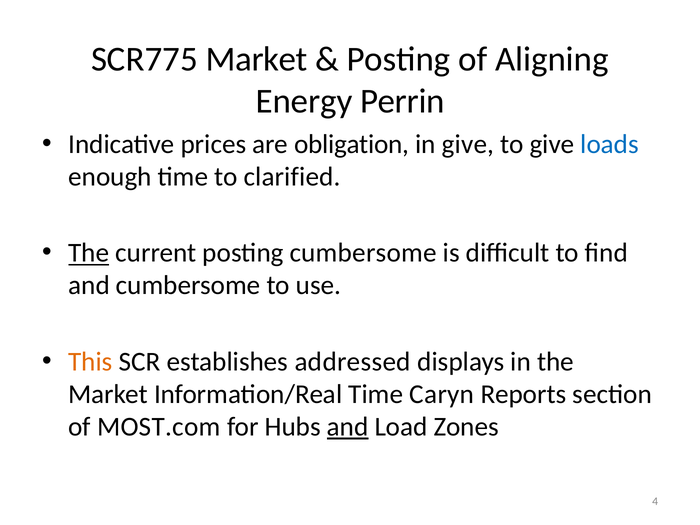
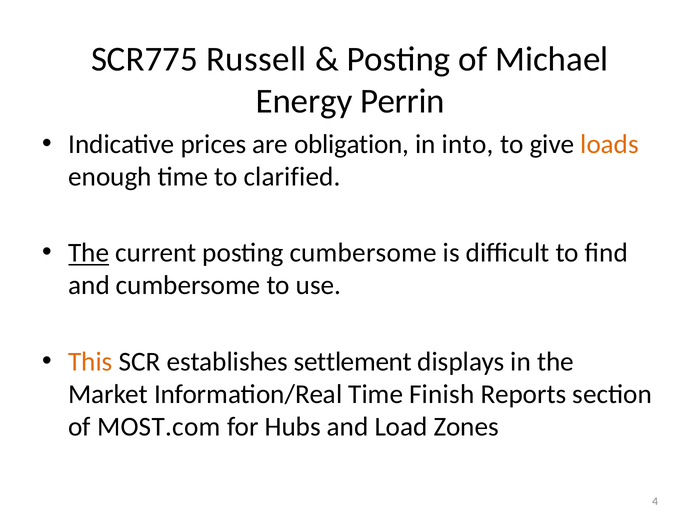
SCR775 Market: Market -> Russell (256, 59)
Aligning: Aligning -> Michael (552, 59)
in give: give -> into (468, 144)
loads colour: blue -> orange (610, 144)
addressed: addressed -> settlement (353, 362)
Caryn: Caryn -> Finish (442, 394)
and underline: present -> none (348, 427)
